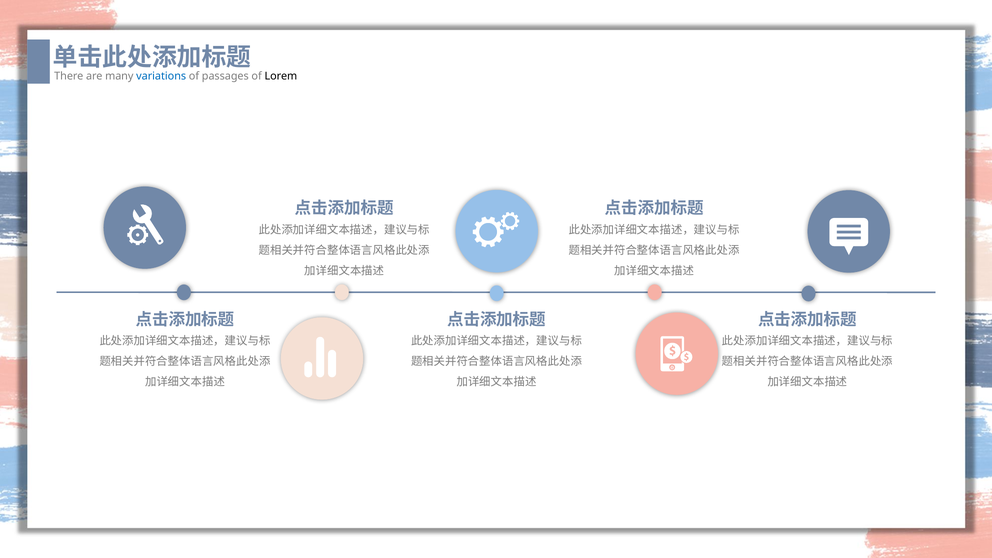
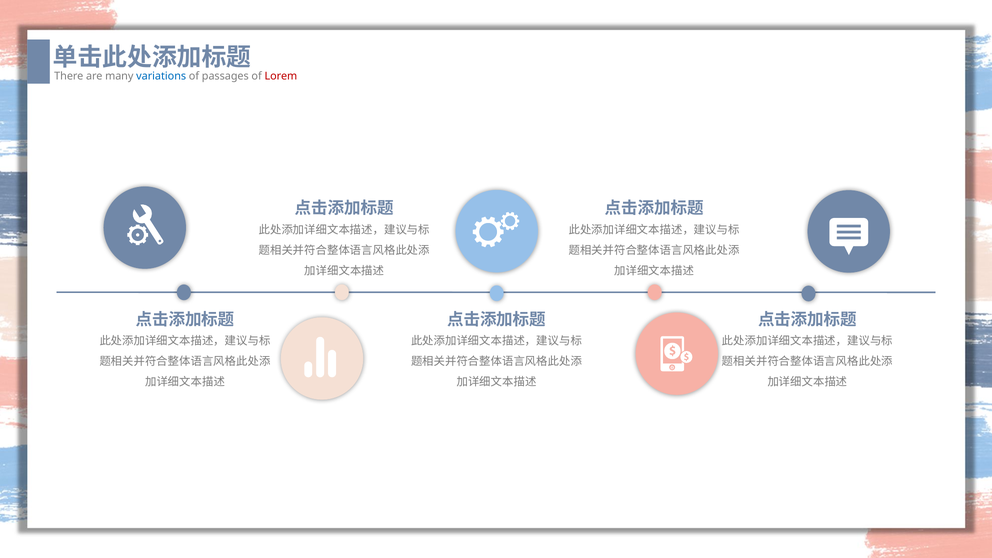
Lorem colour: black -> red (281, 76)
